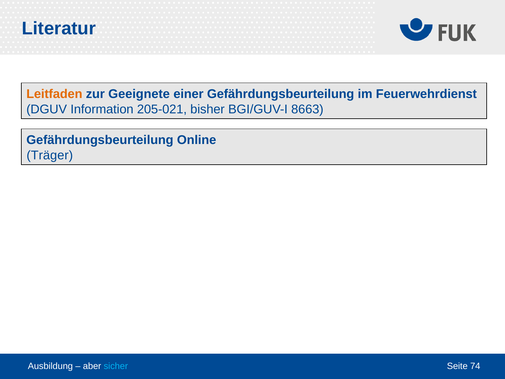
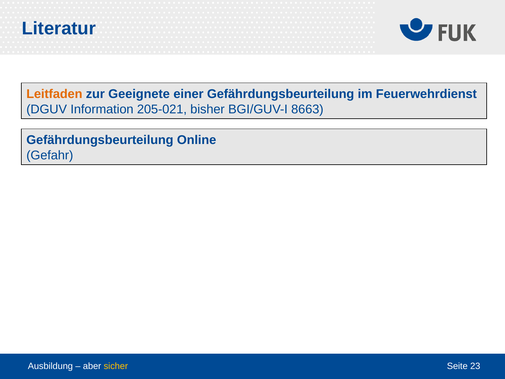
Träger: Träger -> Gefahr (50, 155)
sicher colour: light blue -> yellow (116, 366)
74: 74 -> 23 (475, 366)
